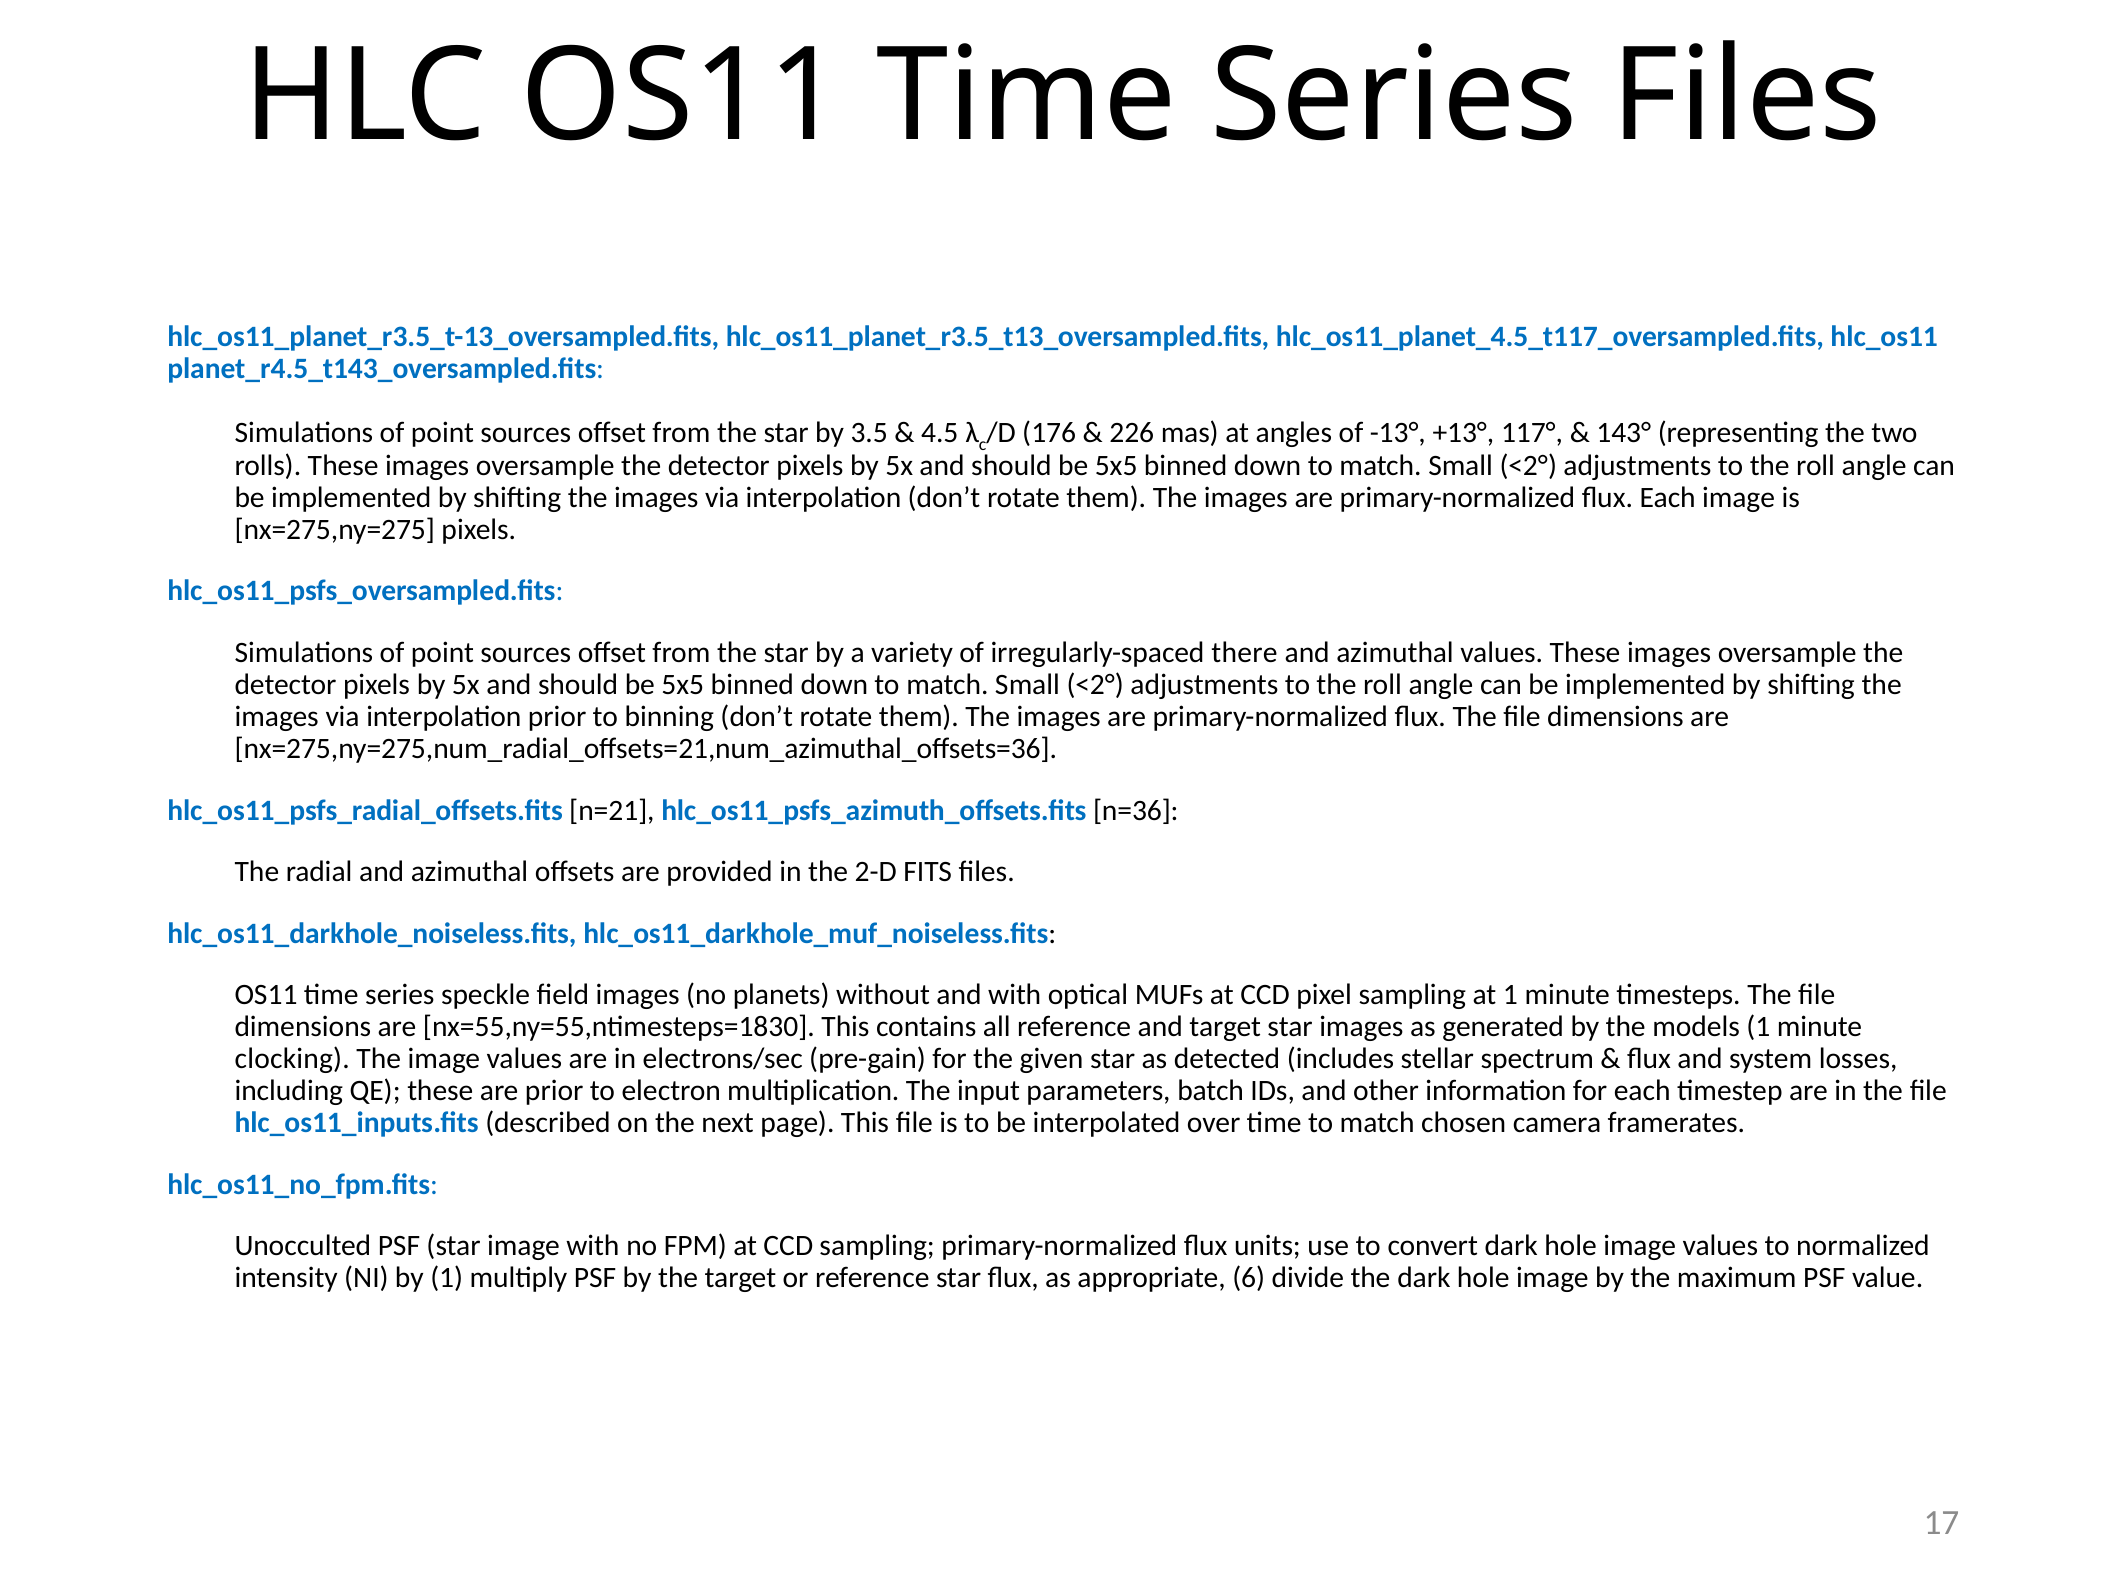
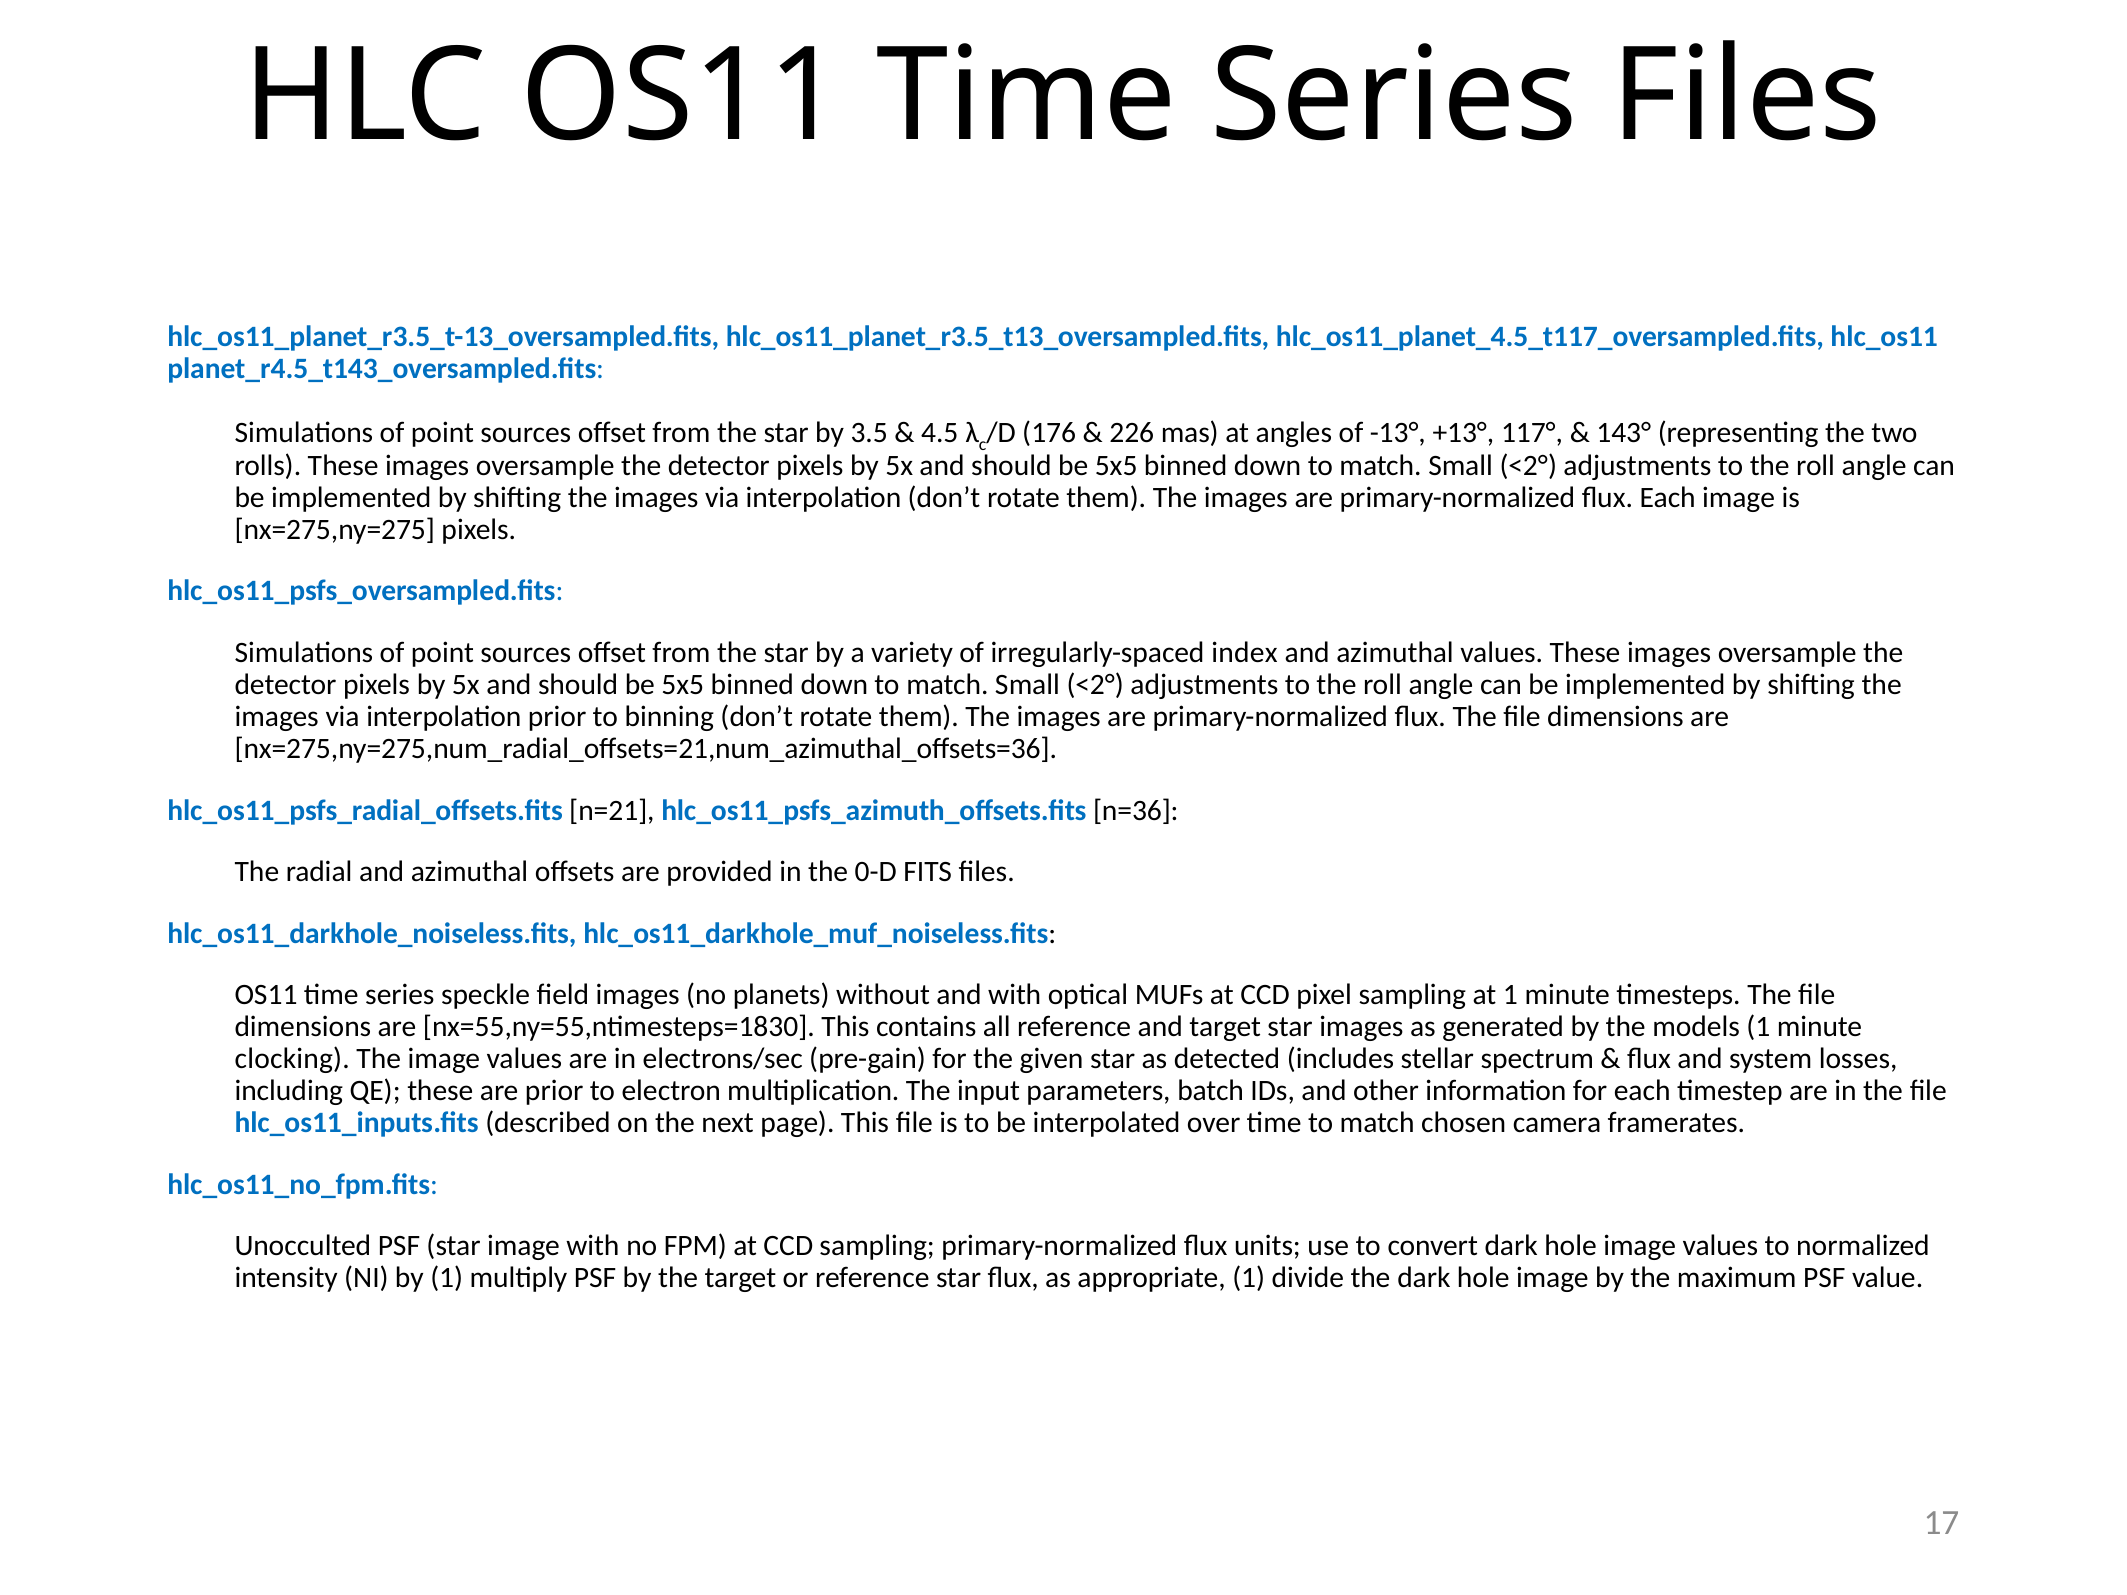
there: there -> index (1244, 653)
2-D: 2-D -> 0-D (876, 872)
appropriate 6: 6 -> 1 (1249, 1278)
